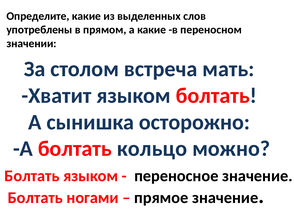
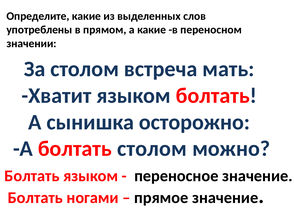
болтать кольцо: кольцо -> столом (152, 148)
